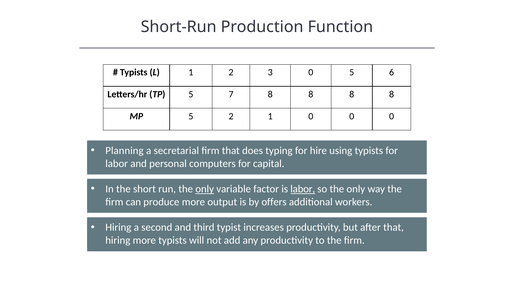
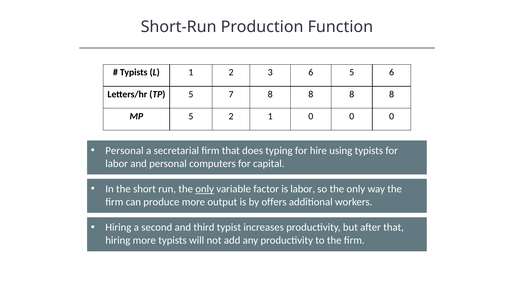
3 0: 0 -> 6 (311, 72)
Planning: Planning -> Personal (124, 151)
labor underline: present -> none (303, 189)
